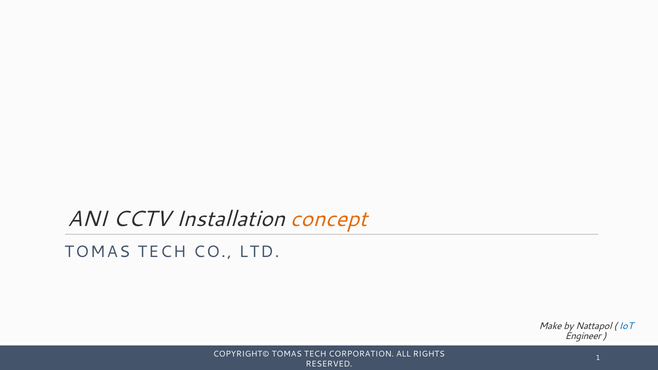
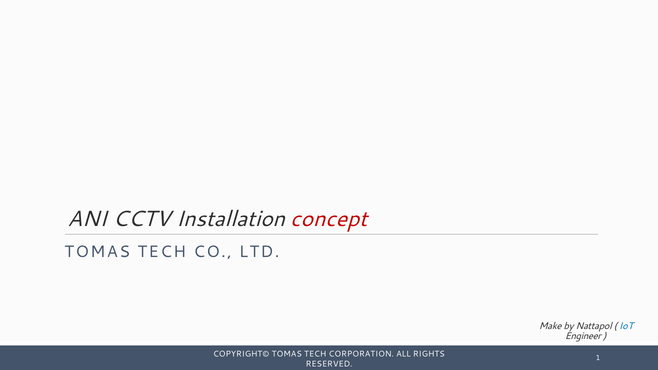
concept colour: orange -> red (329, 219)
